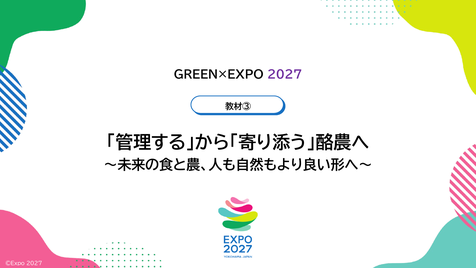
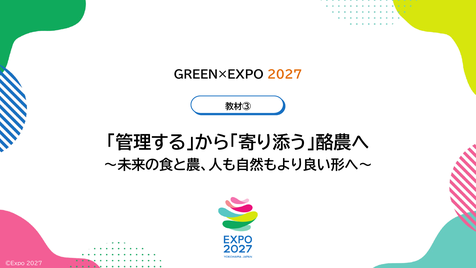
2027 colour: purple -> orange (285, 75)
